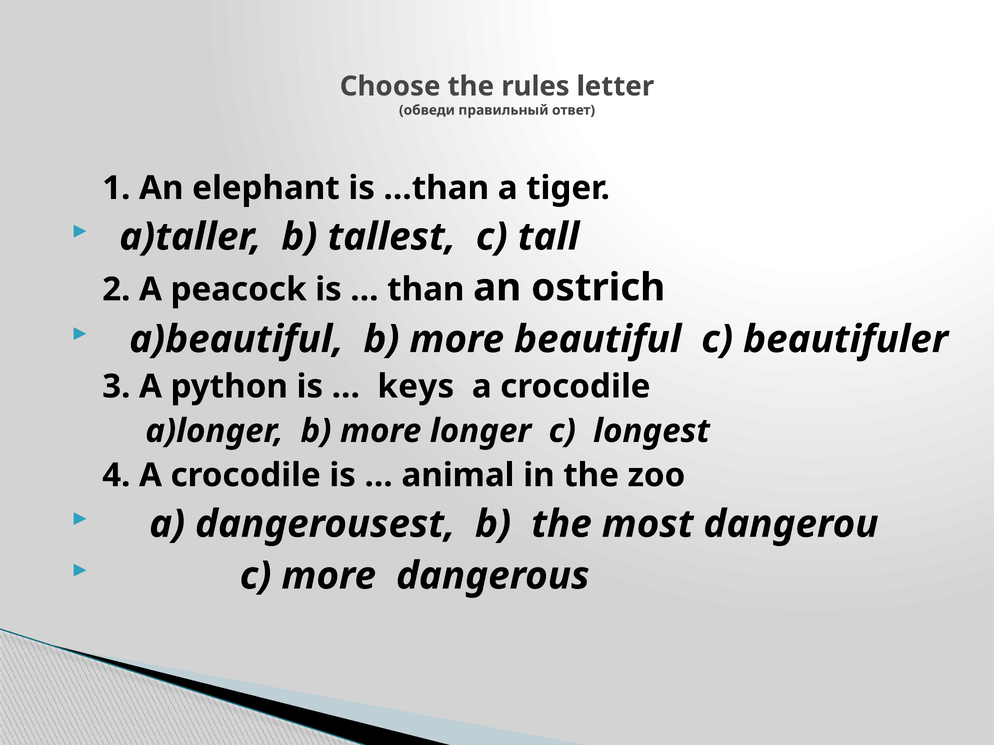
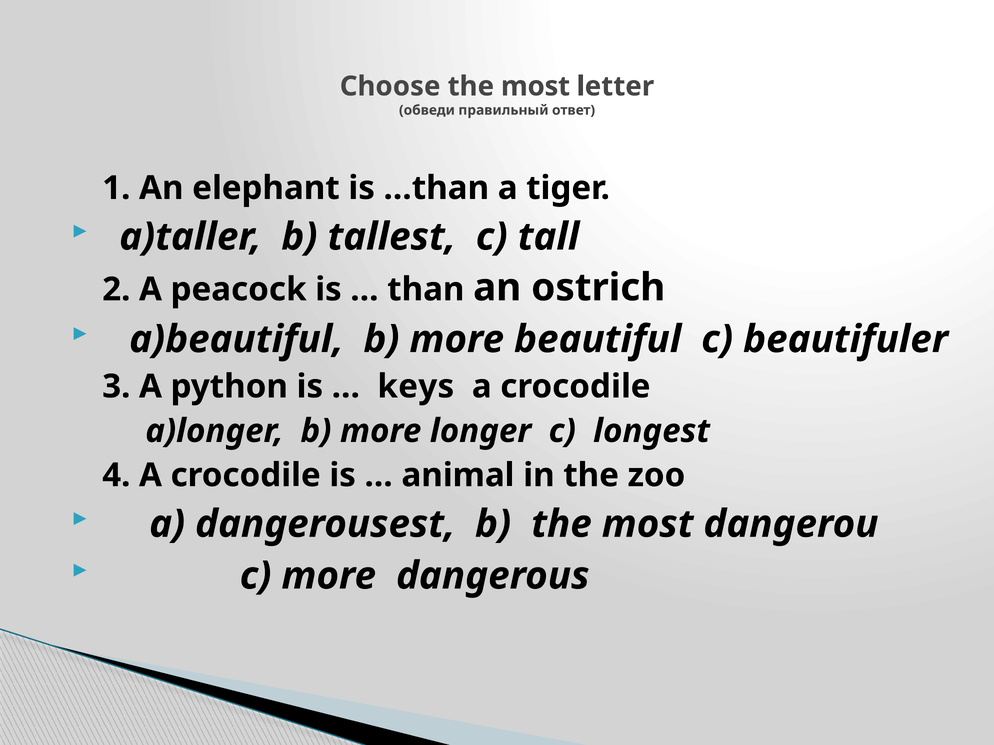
Choose the rules: rules -> most (535, 86)
